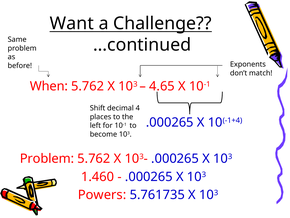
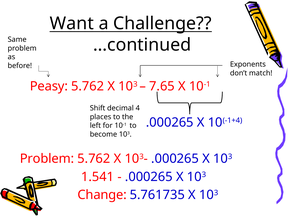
When: When -> Peasy (49, 86)
4.65: 4.65 -> 7.65 (162, 86)
1.460: 1.460 -> 1.541 (98, 176)
Powers: Powers -> Change (102, 194)
